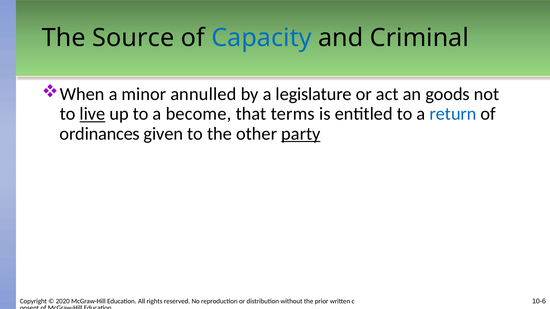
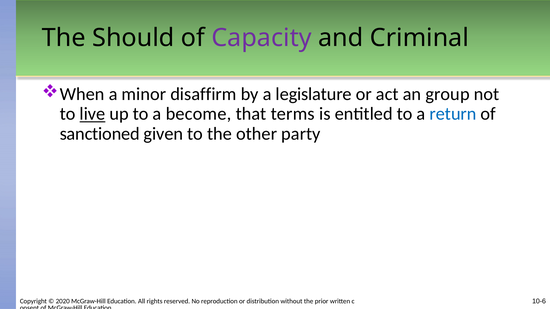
Source: Source -> Should (133, 38)
Capacity colour: blue -> purple (261, 38)
annulled: annulled -> disaffirm (203, 94)
goods: goods -> group (448, 94)
ordinances: ordinances -> sanctioned (100, 134)
party underline: present -> none (301, 134)
